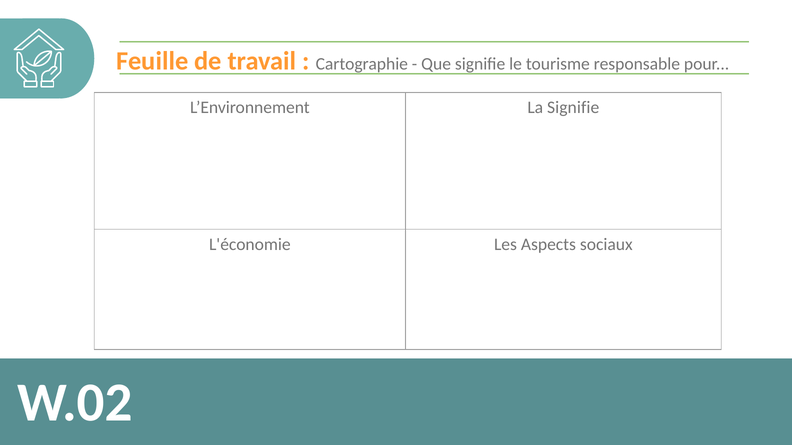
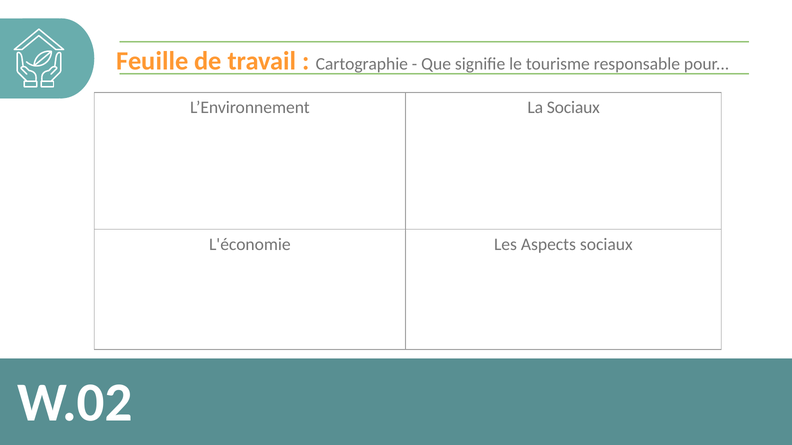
La Signifie: Signifie -> Sociaux (573, 107)
